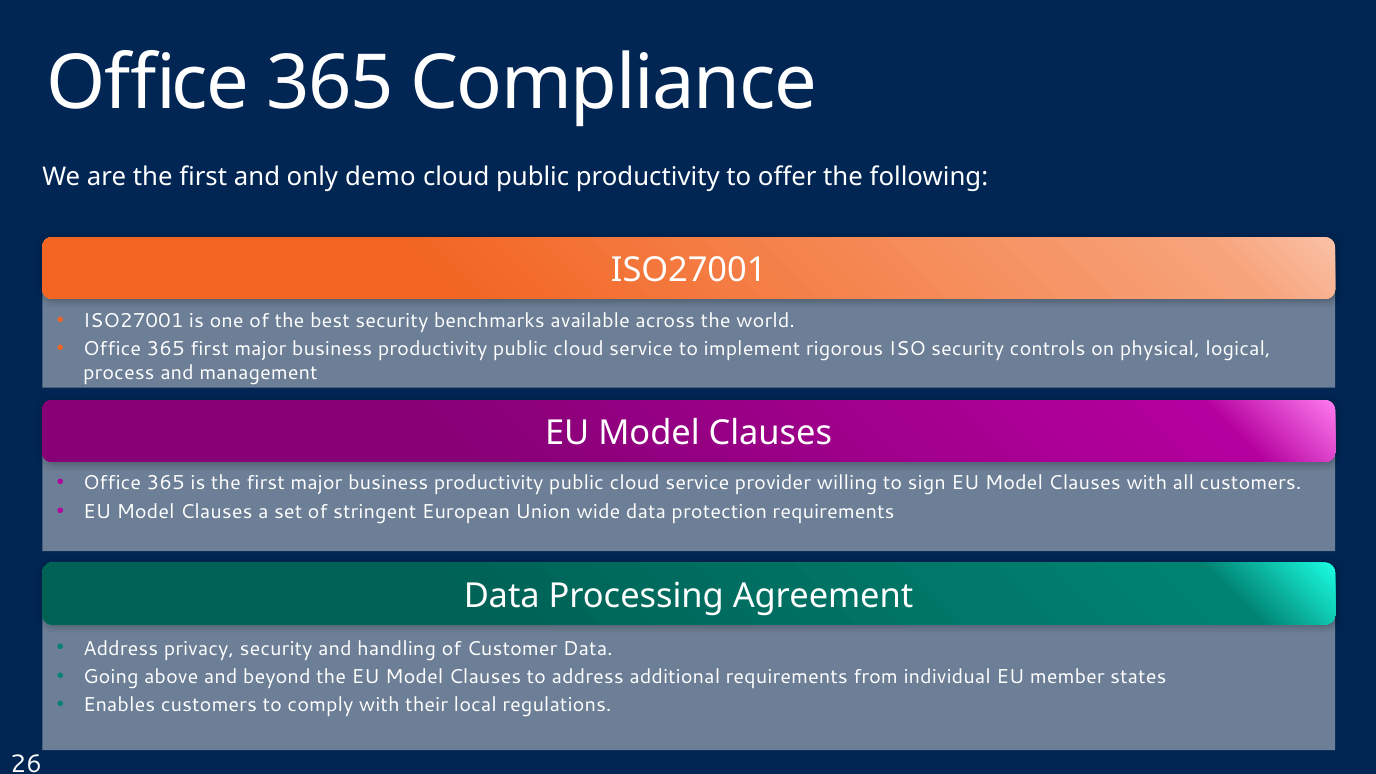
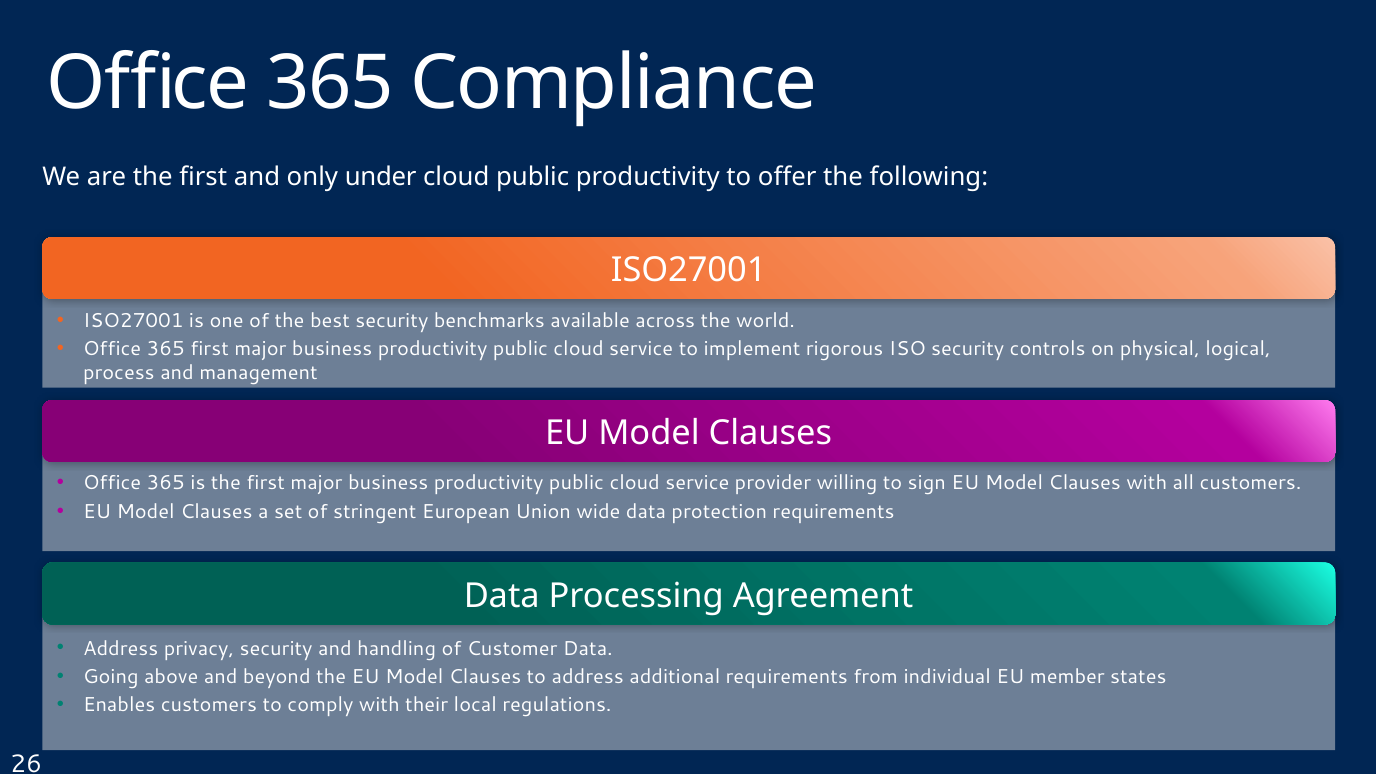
demo: demo -> under (381, 177)
